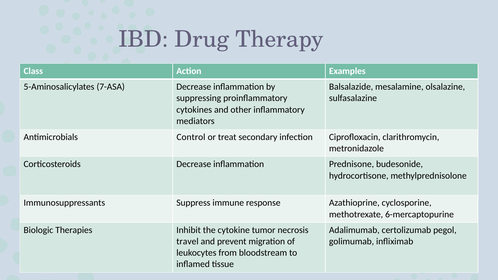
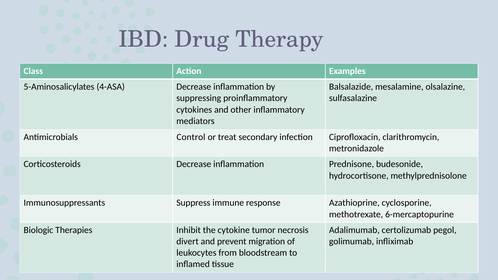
7-ASA: 7-ASA -> 4-ASA (111, 87)
travel: travel -> divert (187, 241)
